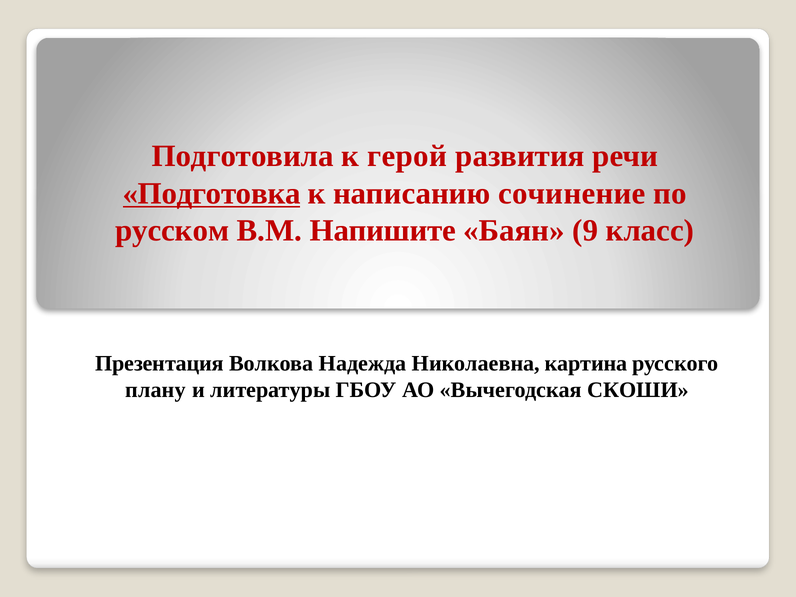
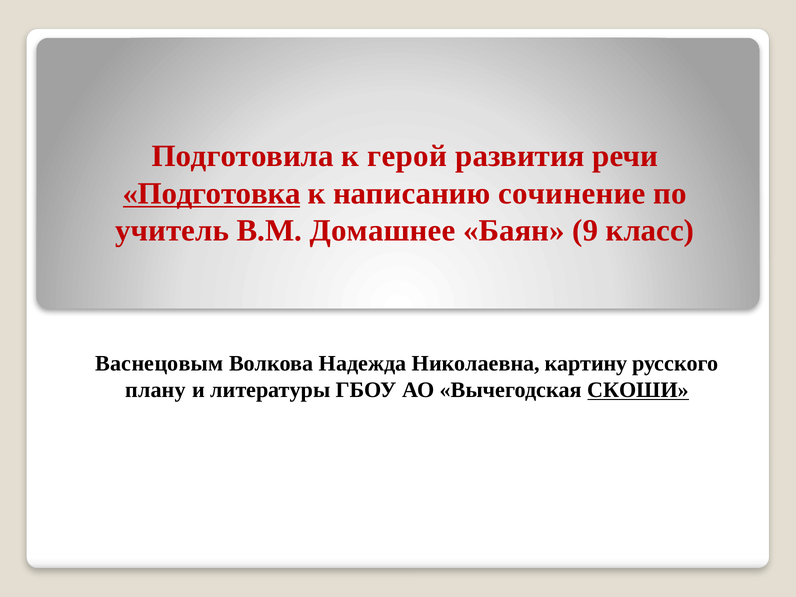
русском: русском -> учитель (172, 231)
Напишите: Напишите -> Домашнее (383, 231)
Презентация: Презентация -> Васнецовым (159, 363)
картина: картина -> картину (586, 363)
СКОШИ underline: none -> present (638, 390)
